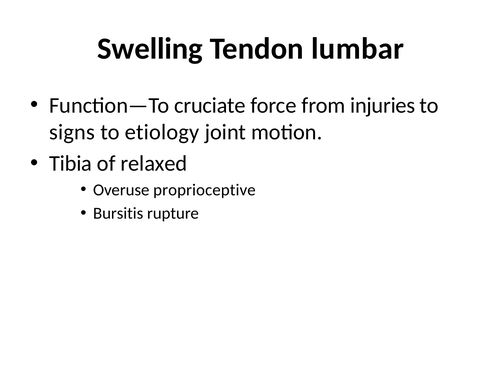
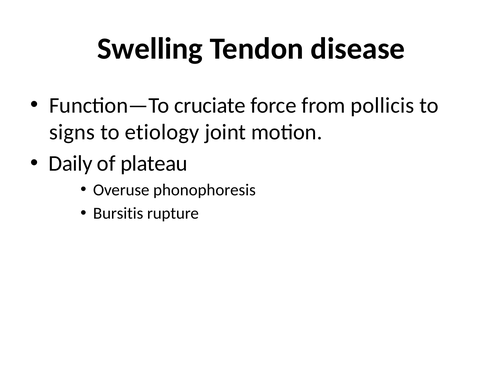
lumbar: lumbar -> disease (358, 49)
injuries: injuries -> pollicis (382, 106)
Tibia: Tibia -> Daily (71, 164)
relaxed: relaxed -> plateau (154, 164)
proprioceptive: proprioceptive -> phonophoresis (204, 190)
